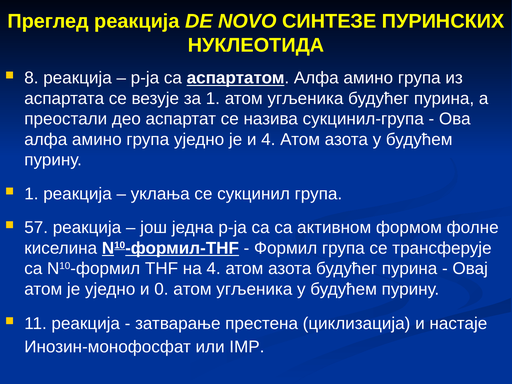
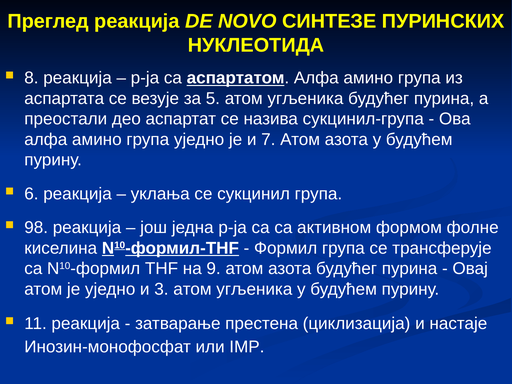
за 1: 1 -> 5 (213, 98)
и 4: 4 -> 7 (268, 139)
1: 1 -> 6 (31, 194)
57: 57 -> 98 (36, 228)
на 4: 4 -> 9 (214, 269)
0: 0 -> 3 (161, 289)
